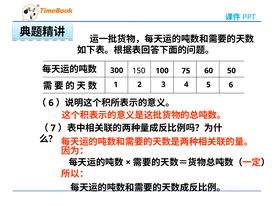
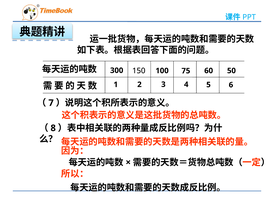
6: 6 -> 7 (51, 103)
7: 7 -> 8 (53, 128)
